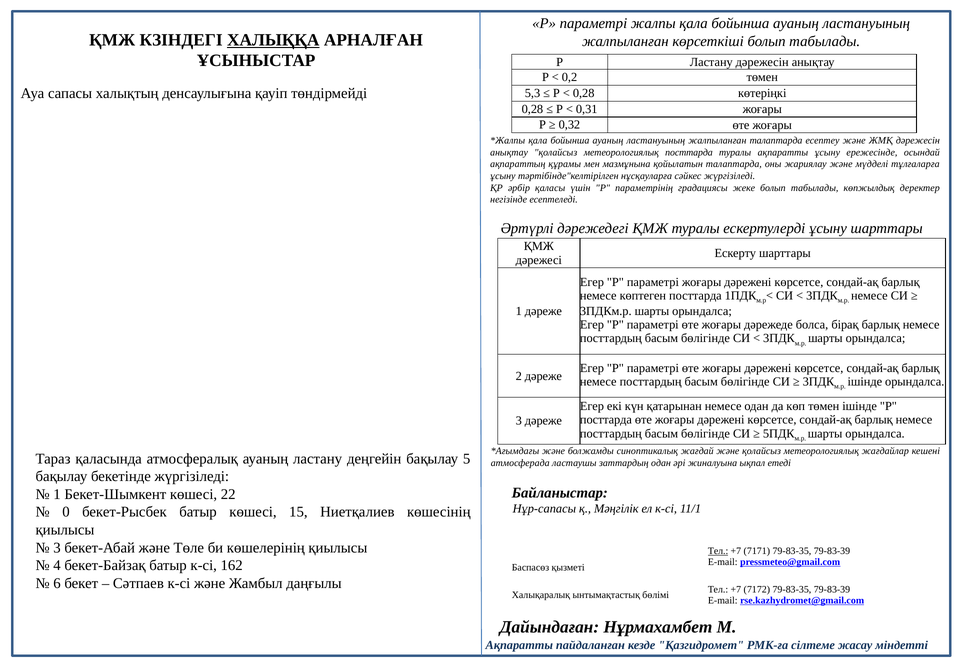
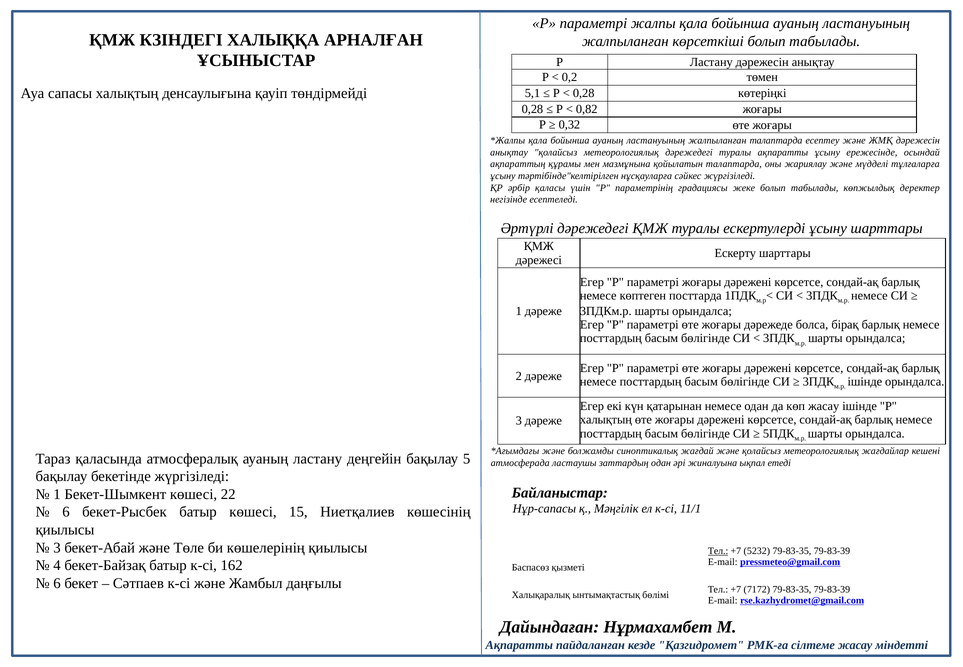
ХАЛЫҚҚА underline: present -> none (273, 40)
5,3: 5,3 -> 5,1 (533, 93)
0,31: 0,31 -> 0,82 (587, 109)
метеорологиялық посттарда: посттарда -> дәрежедегі (689, 152)
көп төмен: төмен -> жасау (824, 406)
посттарда: посттарда -> халықтың (606, 420)
0: 0 -> 6 (66, 512)
7171: 7171 -> 5232 (757, 551)
